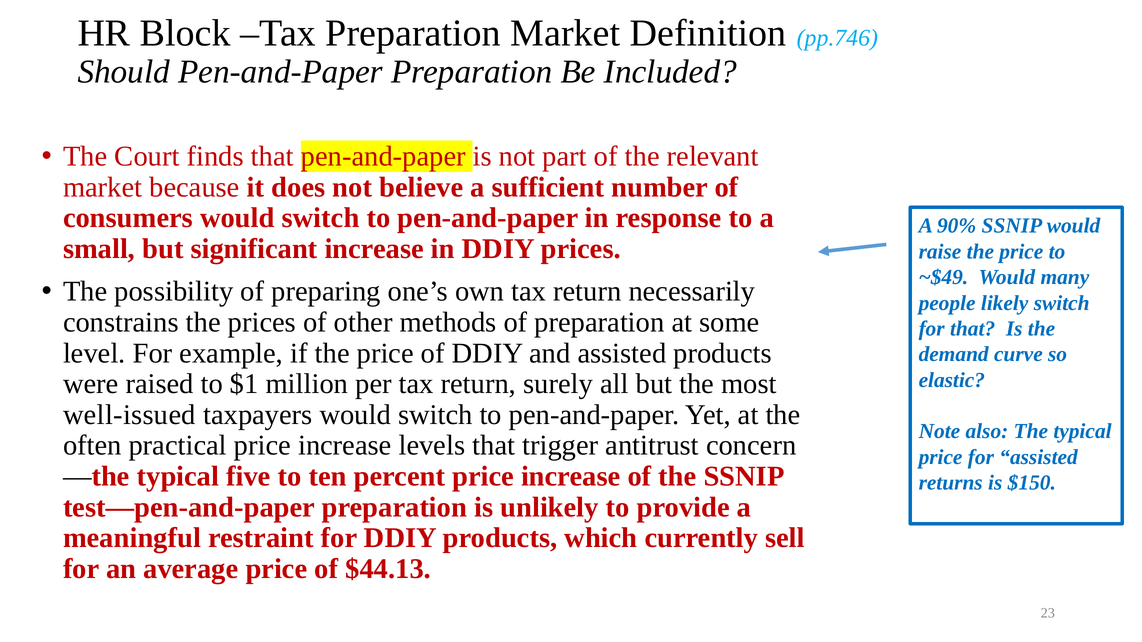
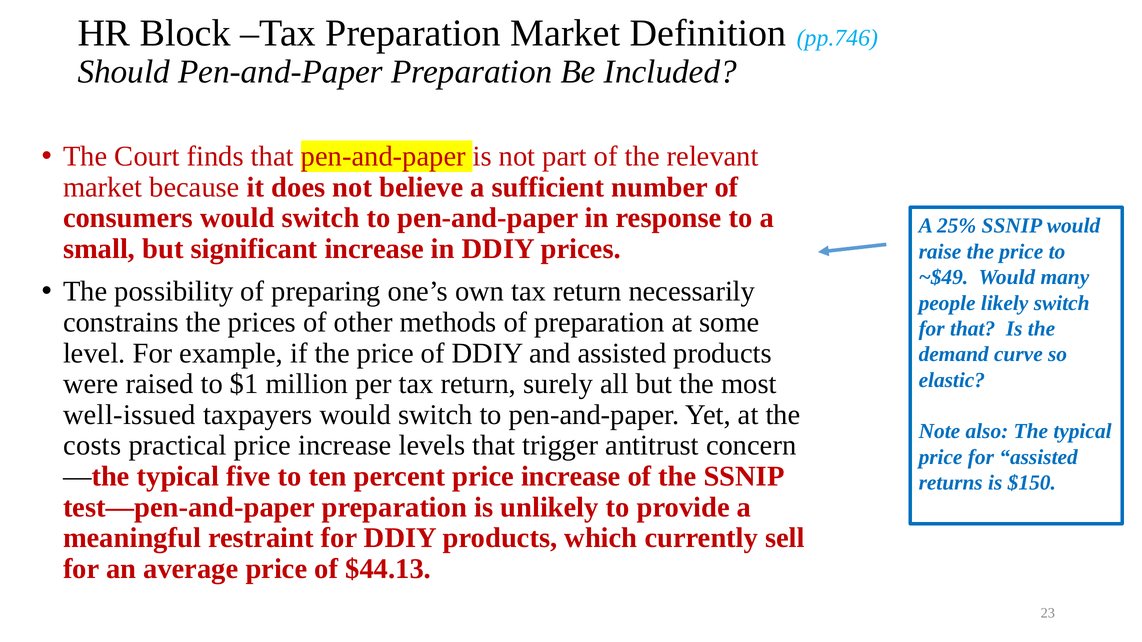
90%: 90% -> 25% (957, 226)
often: often -> costs (92, 446)
